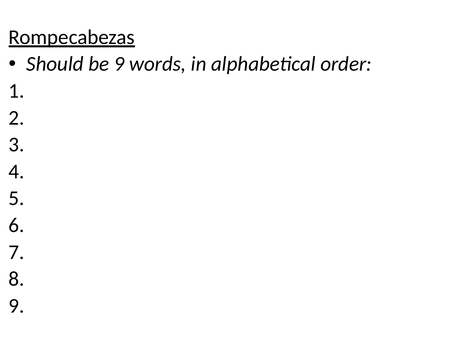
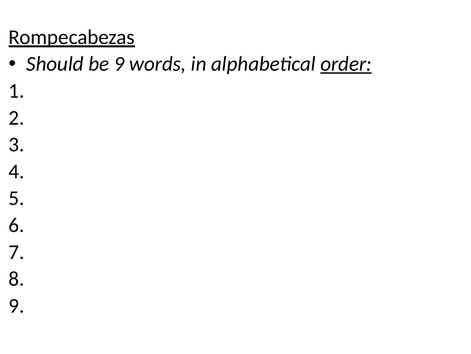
order underline: none -> present (346, 64)
